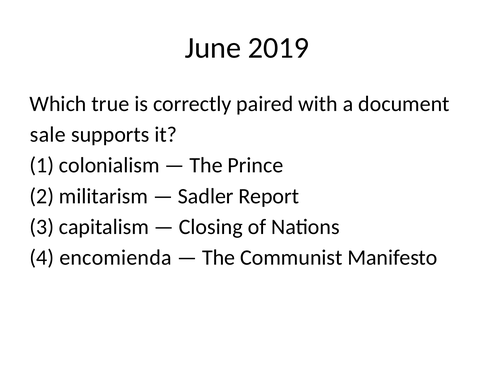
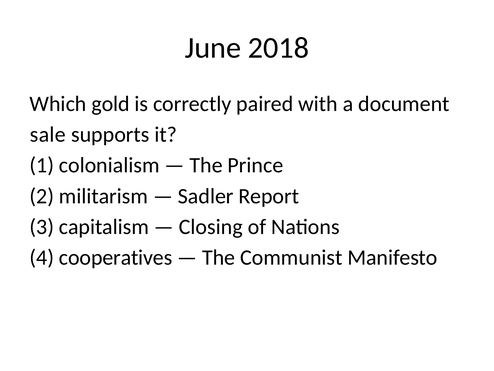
2019: 2019 -> 2018 (278, 48)
true: true -> gold (111, 104)
encomienda: encomienda -> cooperatives (116, 257)
